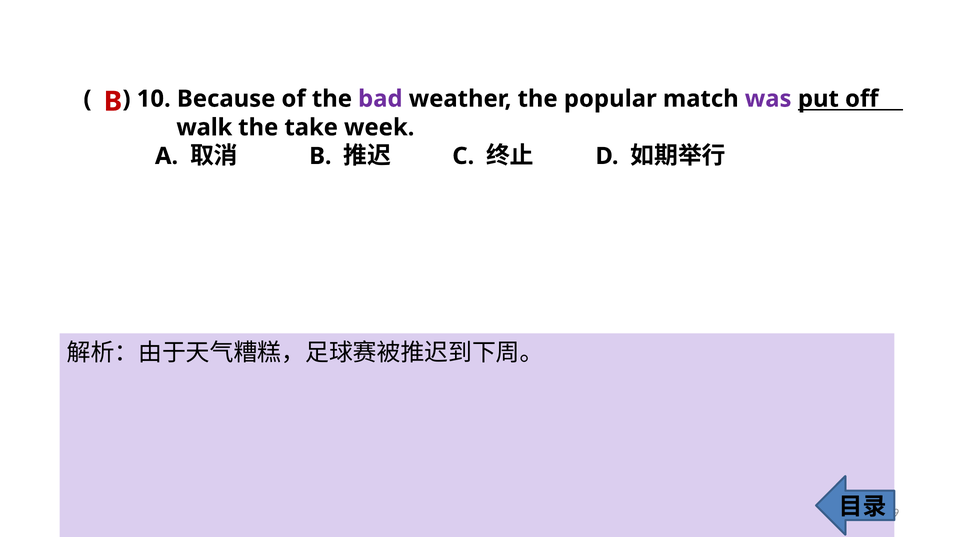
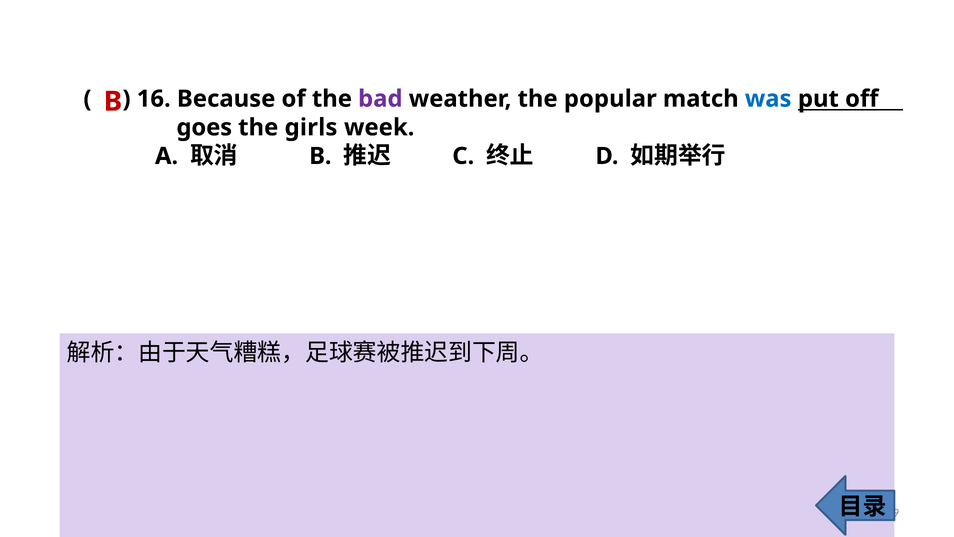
10: 10 -> 16 (154, 99)
was colour: purple -> blue (768, 99)
walk: walk -> goes (204, 127)
take: take -> girls (311, 127)
